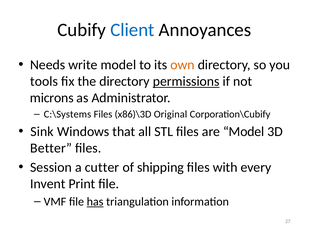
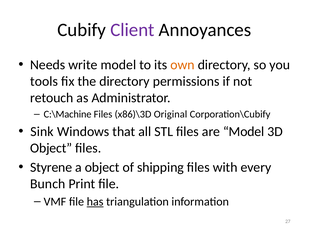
Client colour: blue -> purple (132, 30)
permissions underline: present -> none (186, 81)
microns: microns -> retouch (52, 98)
C:\Systems: C:\Systems -> C:\Machine (68, 114)
Better: Better -> Object (51, 148)
Session: Session -> Styrene (51, 167)
a cutter: cutter -> object (102, 167)
Invent: Invent -> Bunch (48, 184)
